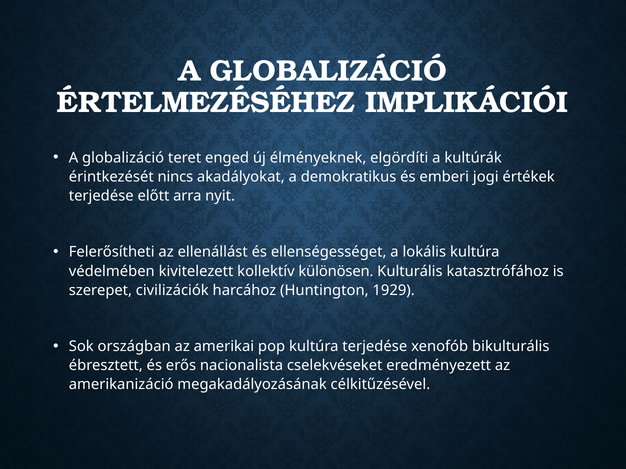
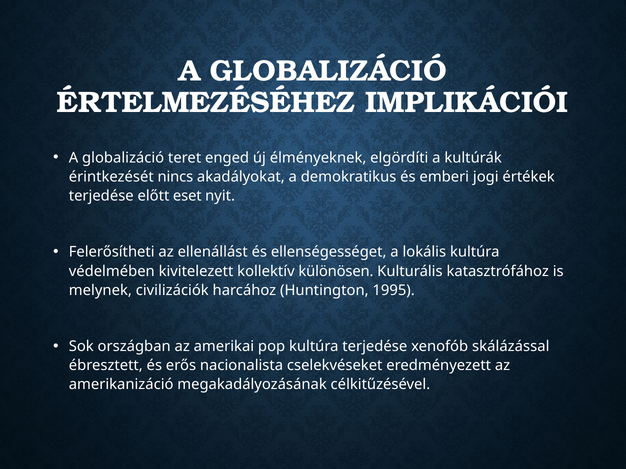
arra: arra -> eset (187, 196)
szerepet: szerepet -> melynek (100, 291)
1929: 1929 -> 1995 (394, 291)
bikulturális: bikulturális -> skálázással (511, 347)
